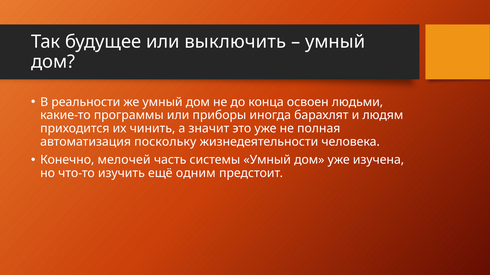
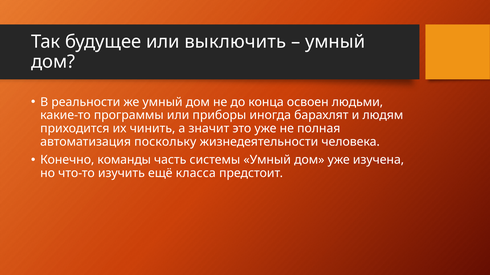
мелочей: мелочей -> команды (124, 160)
одним: одним -> класса (196, 174)
